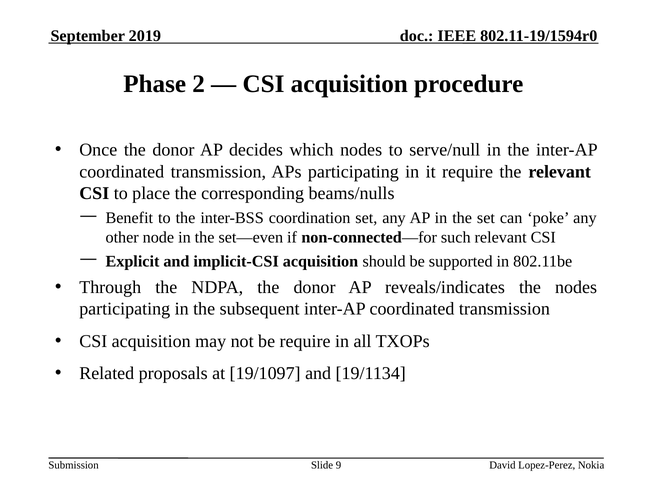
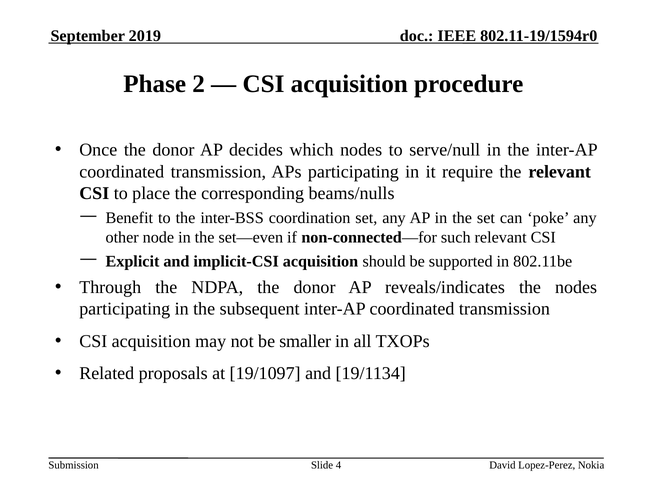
be require: require -> smaller (305, 341)
9: 9 -> 4 (339, 465)
